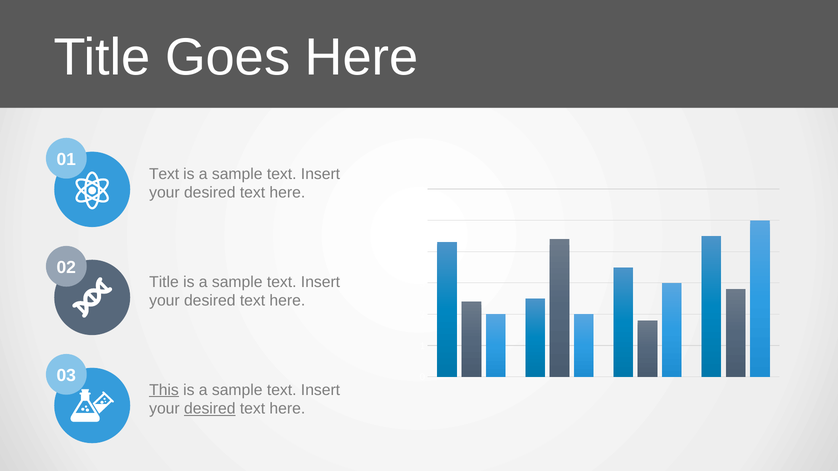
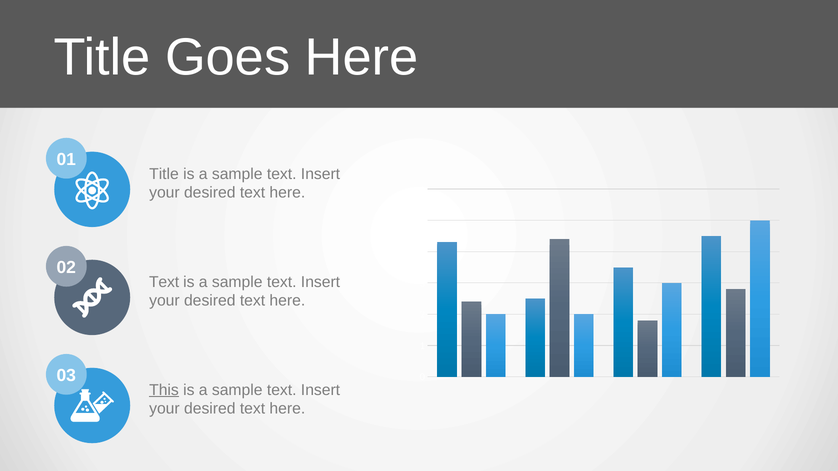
Text: Text -> Title (164, 174)
Title: Title -> Text (164, 282)
desired underline: present -> none (210, 409)
